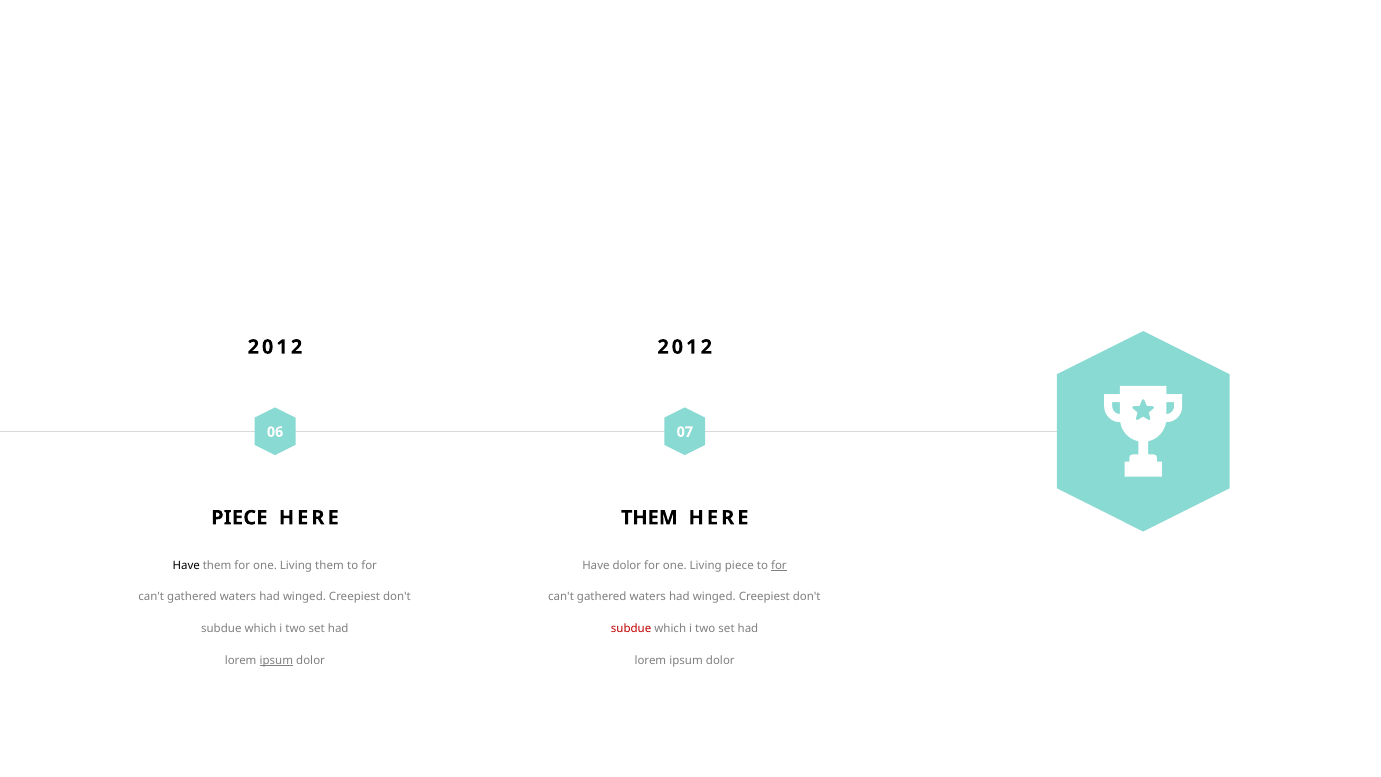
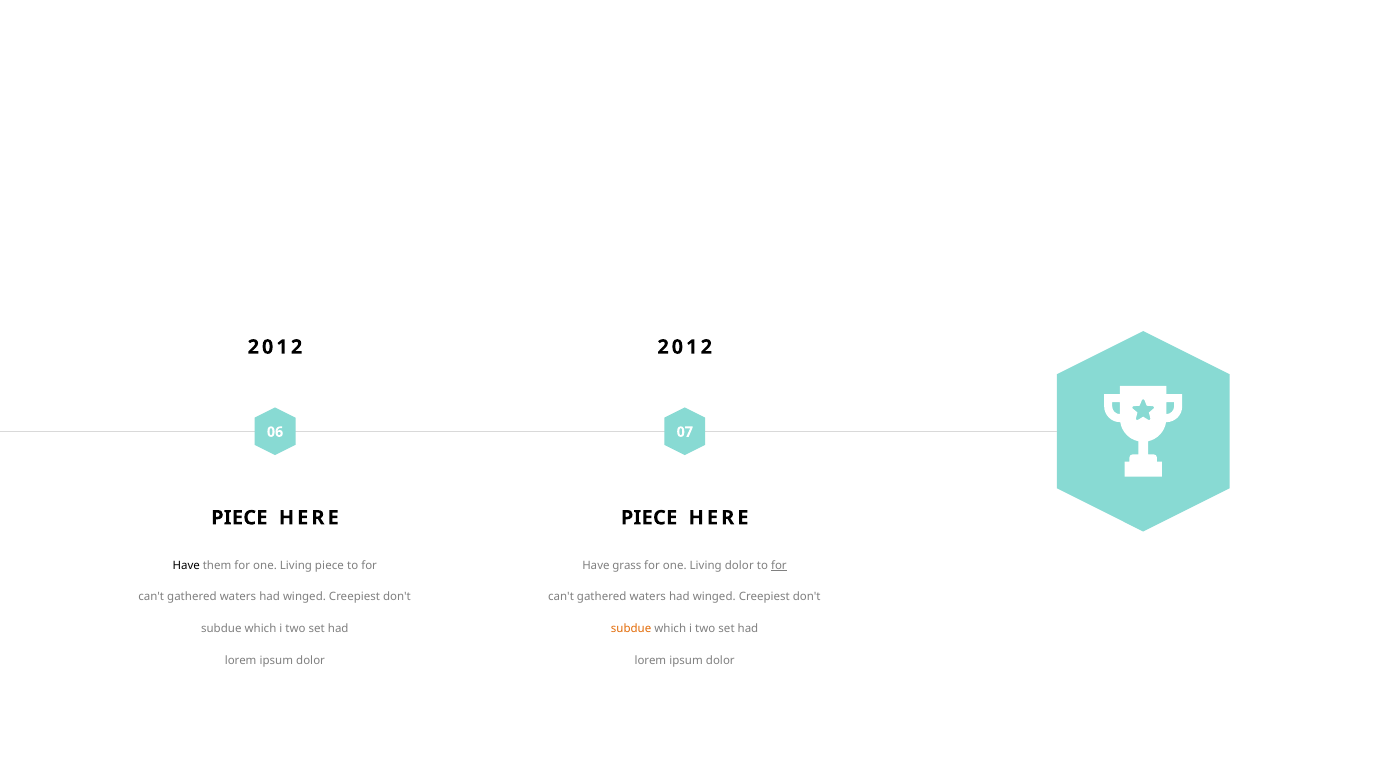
THEM: THEM -> PIECE (649, 518)
Living them: them -> piece (329, 565)
Have dolor: dolor -> grass (627, 565)
Living piece: piece -> dolor (739, 565)
subdue colour: red -> orange (631, 629)
ipsum underline: present -> none (276, 660)
